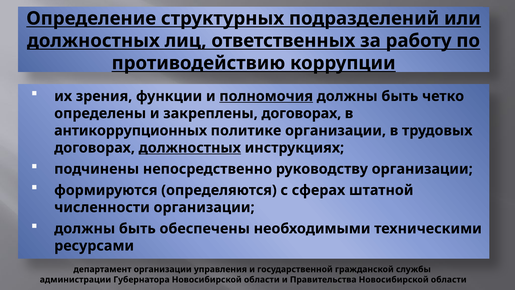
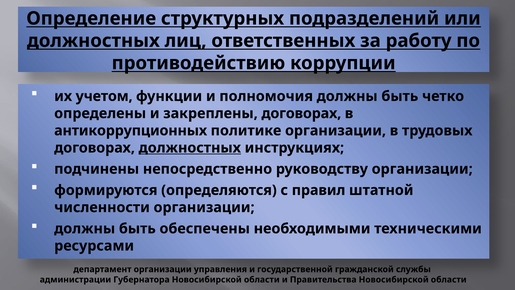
зрения: зрения -> учетом (104, 96)
полномочия underline: present -> none (266, 96)
сферах: сферах -> правил (319, 190)
